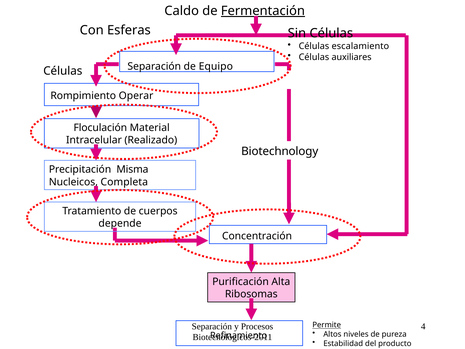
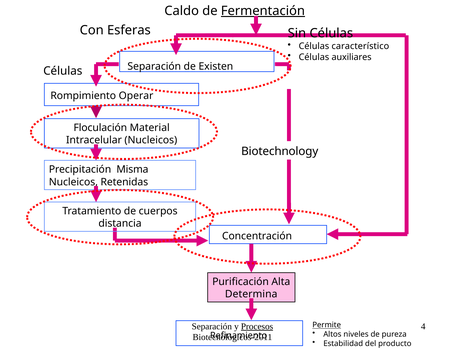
escalamiento: escalamiento -> característico (360, 46)
Equipo: Equipo -> Existen (216, 66)
Intracelular Realizado: Realizado -> Nucleicos (151, 140)
Completa: Completa -> Retenidas (124, 182)
depende: depende -> distancia (120, 223)
Ribosomas: Ribosomas -> Determina (251, 294)
Procesos underline: none -> present (257, 326)
